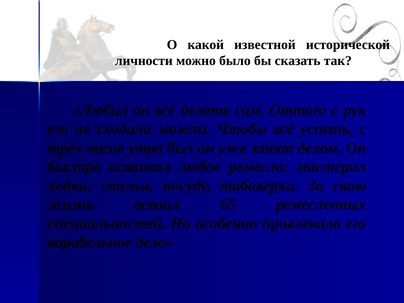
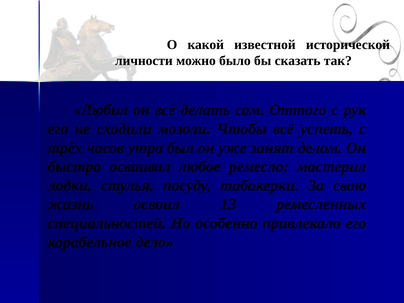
65: 65 -> 13 (228, 204)
